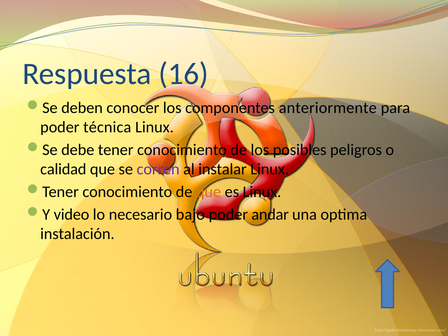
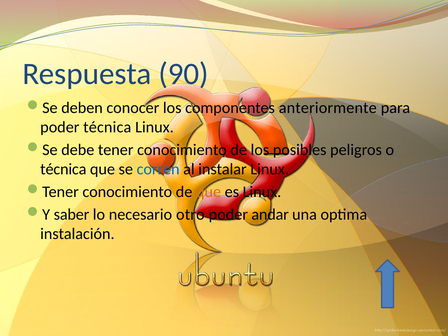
16: 16 -> 90 (184, 74)
calidad: calidad -> técnica (63, 169)
corren colour: purple -> blue (158, 169)
video: video -> saber (72, 215)
bajo: bajo -> otro (190, 215)
